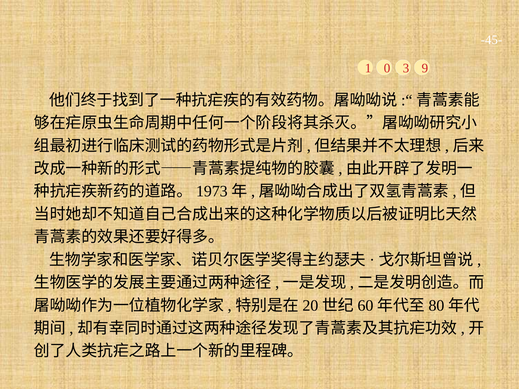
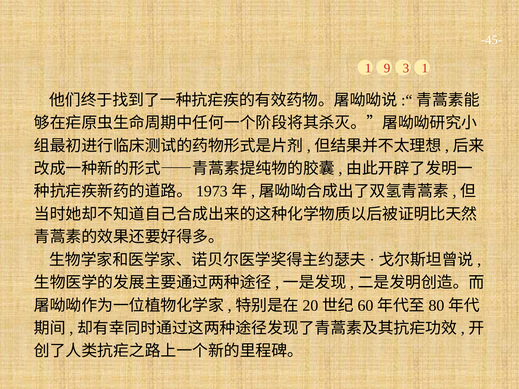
0: 0 -> 9 (387, 68)
3 9: 9 -> 1 (425, 68)
